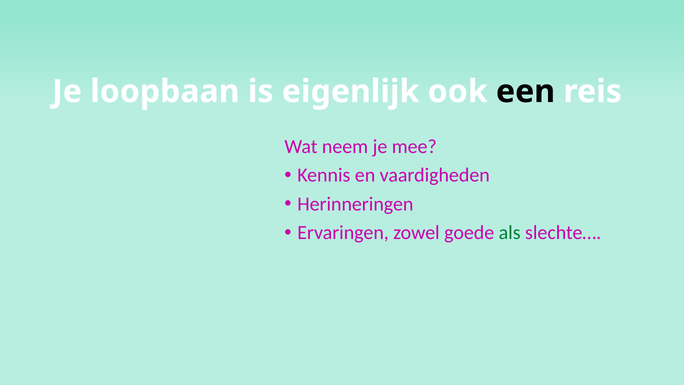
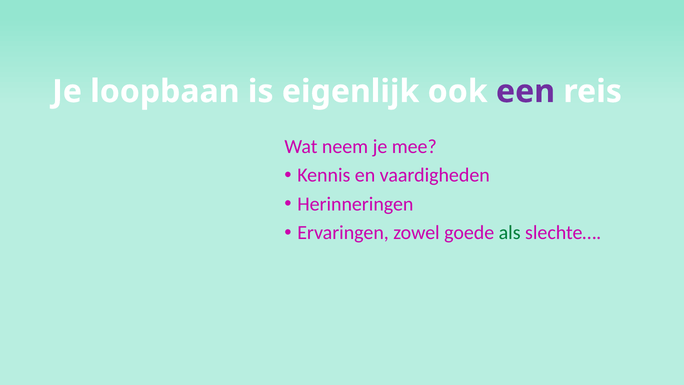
een colour: black -> purple (526, 91)
